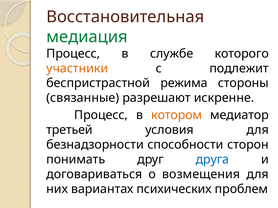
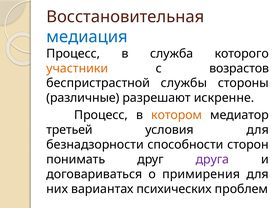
медиация colour: green -> blue (87, 37)
службе: службе -> служба (172, 54)
подлежит: подлежит -> возрастов (239, 68)
режима: режима -> службы (184, 83)
связанные: связанные -> различные (83, 98)
друга colour: blue -> purple (212, 160)
возмещения: возмещения -> примирения (201, 175)
